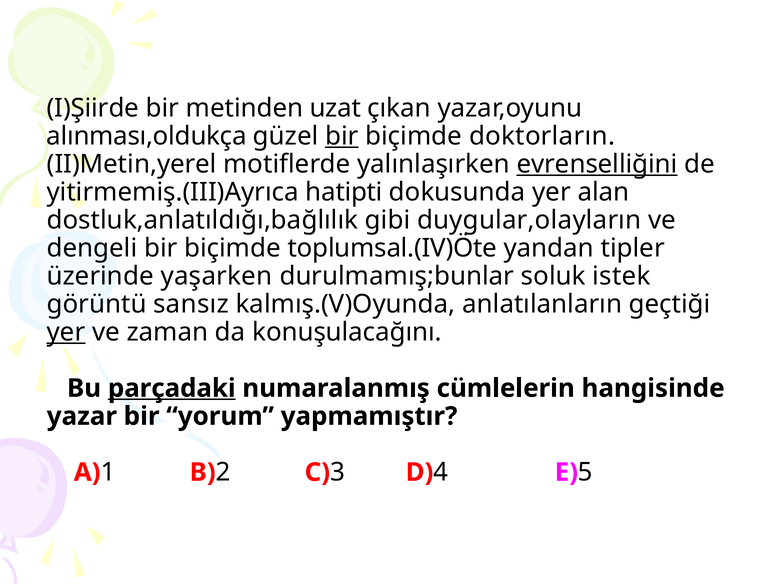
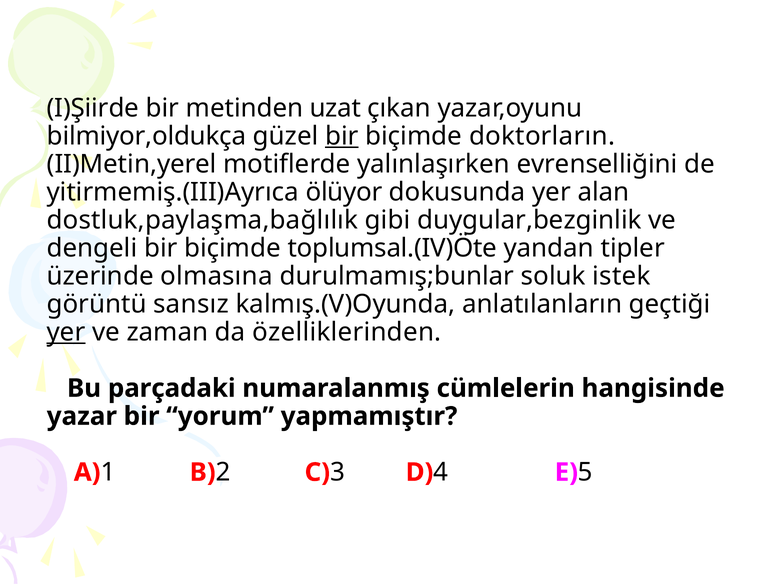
alınması,oldukça: alınması,oldukça -> bilmiyor,oldukça (147, 136)
evrenselliğini underline: present -> none (597, 164)
hatipti: hatipti -> ölüyor (344, 192)
dostluk,anlatıldığı,bağlılık: dostluk,anlatıldığı,bağlılık -> dostluk,paylaşma,bağlılık (202, 220)
duygular,olayların: duygular,olayların -> duygular,bezginlik (529, 220)
yaşarken: yaşarken -> olmasına (217, 276)
konuşulacağını: konuşulacağını -> özelliklerinden (347, 332)
parçadaki underline: present -> none (172, 388)
